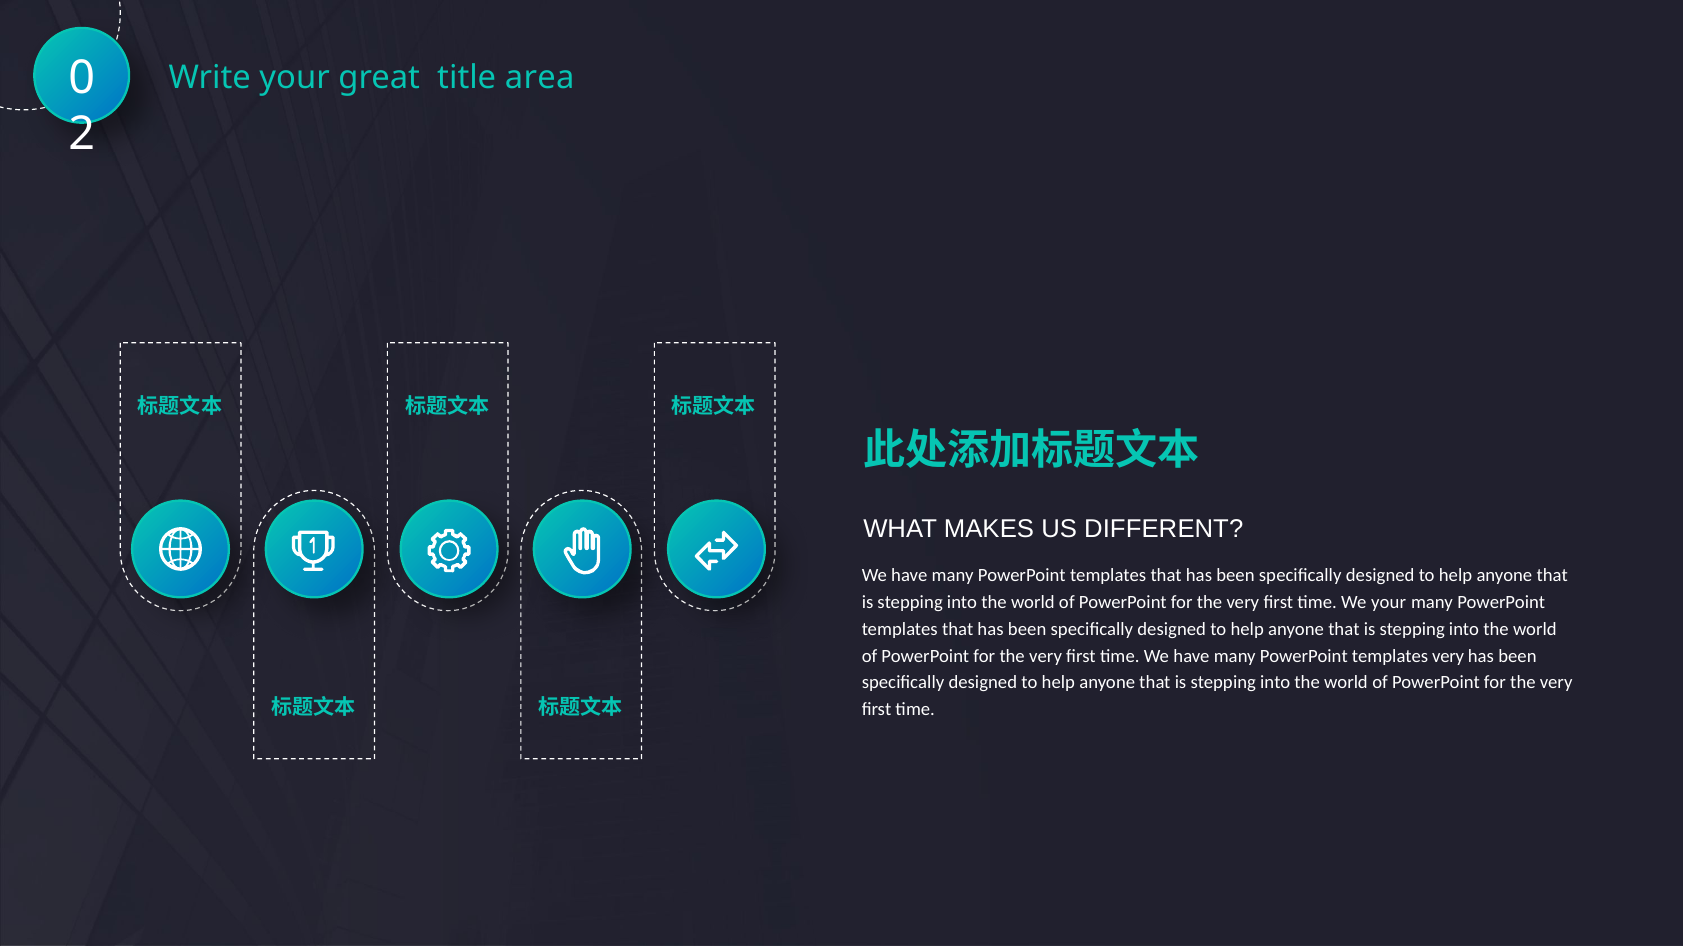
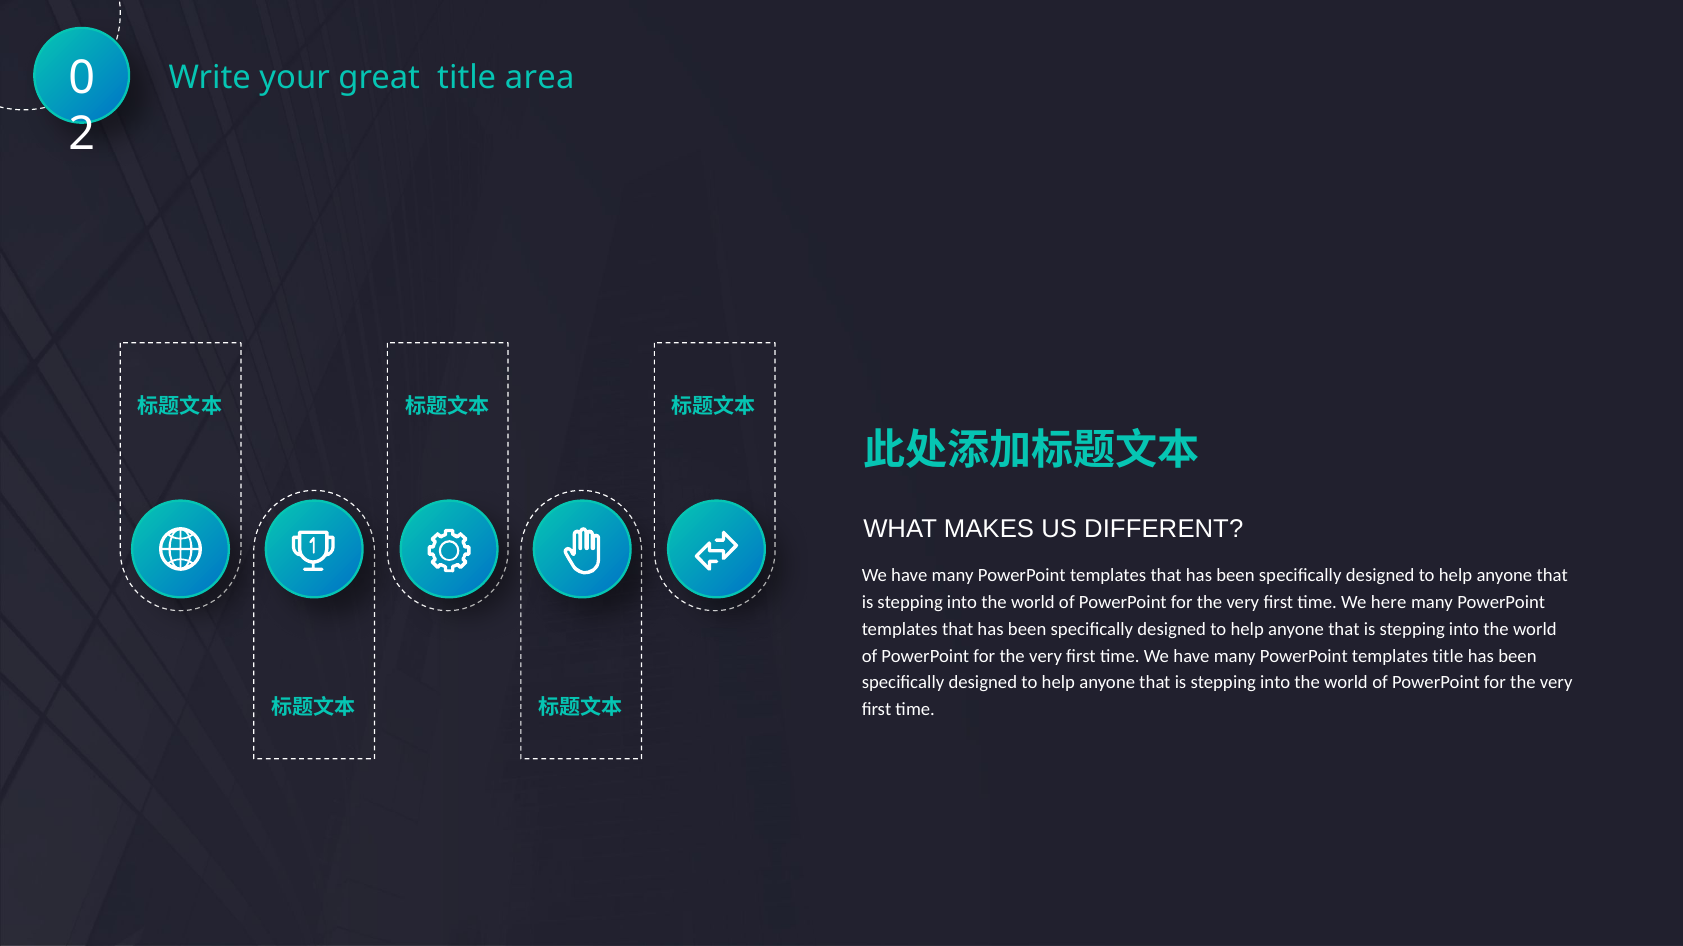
We your: your -> here (1389, 602)
templates very: very -> title (1448, 656)
